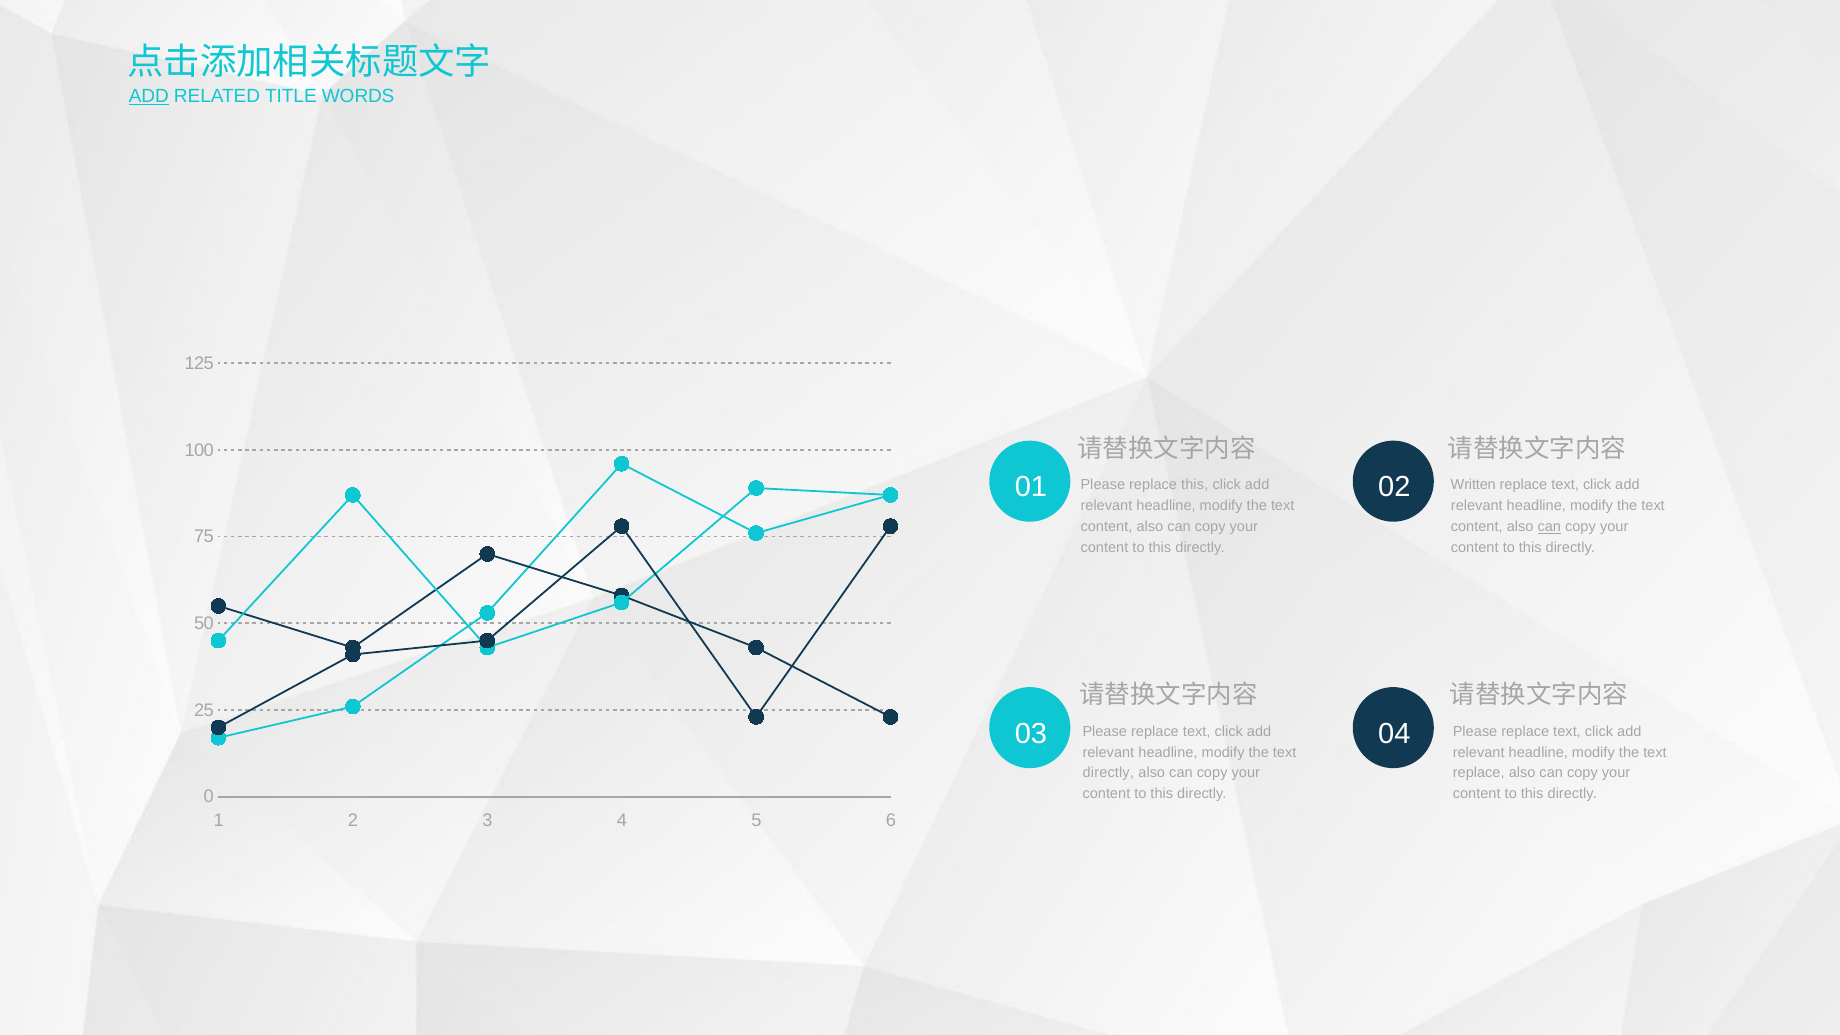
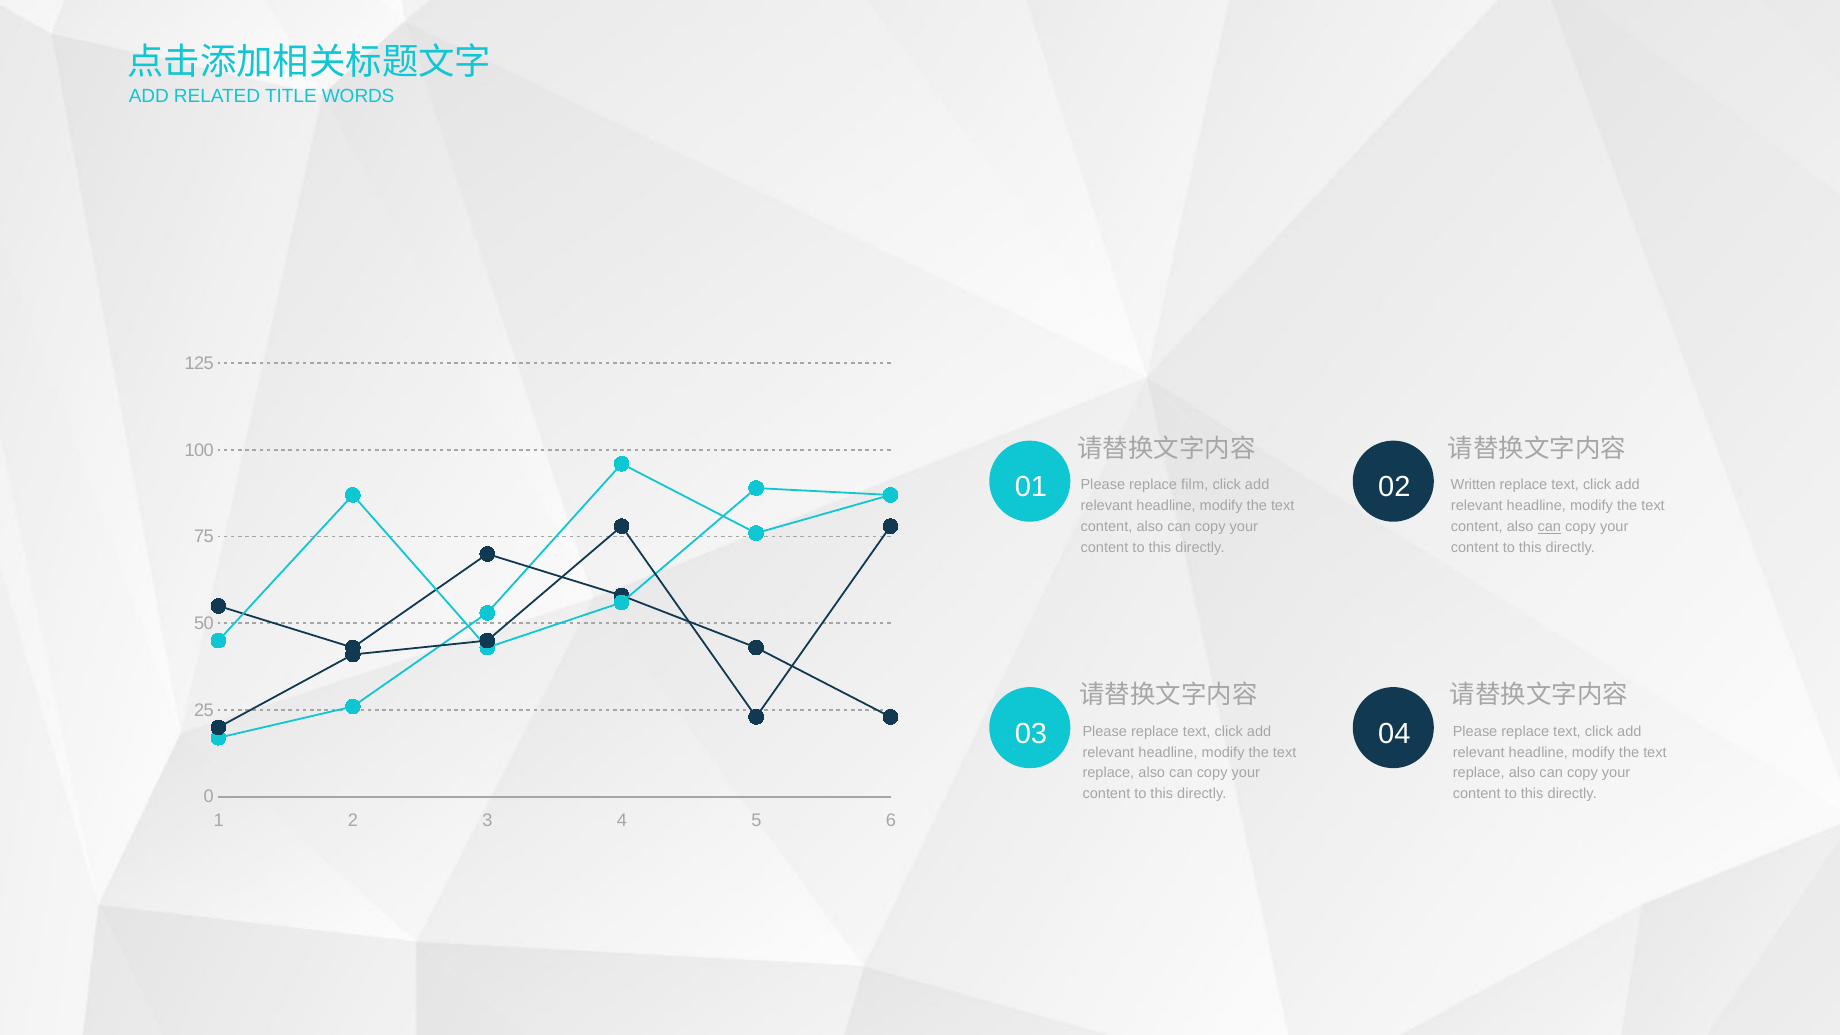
ADD underline: present -> none (149, 97)
replace this: this -> film (1195, 485)
directly: directly -> replace (1108, 773)
